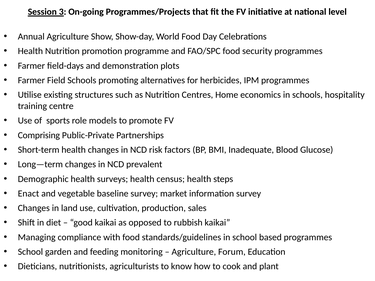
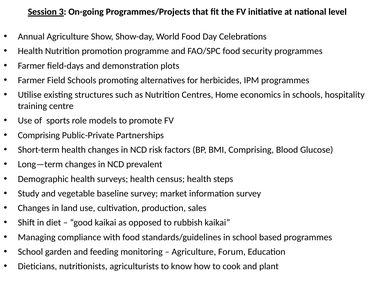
BMI Inadequate: Inadequate -> Comprising (251, 150)
Enact: Enact -> Study (29, 194)
